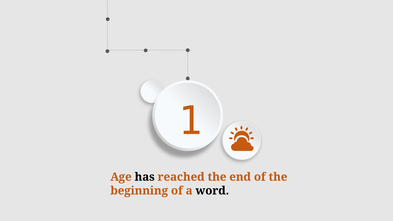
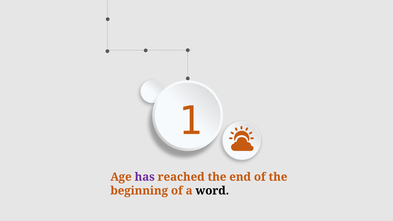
has colour: black -> purple (145, 177)
